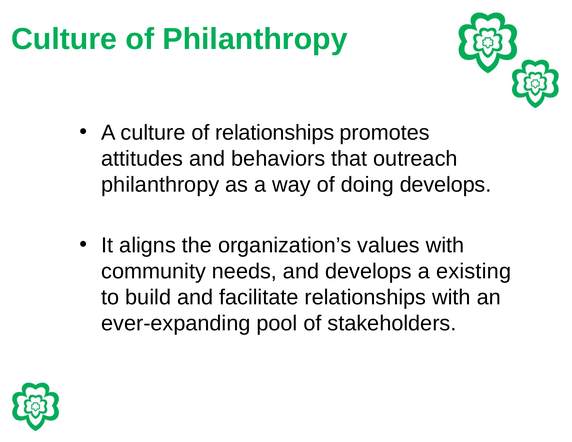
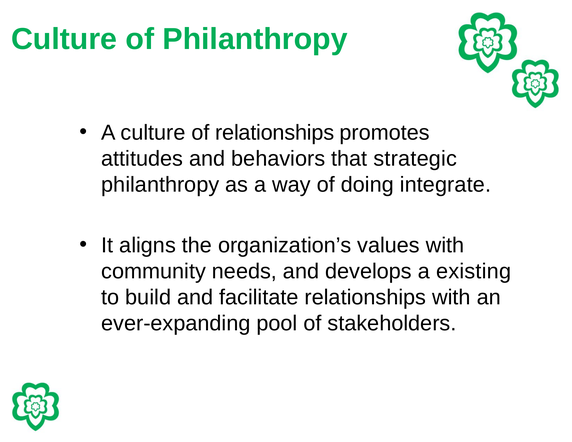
outreach: outreach -> strategic (415, 159)
doing develops: develops -> integrate (445, 185)
